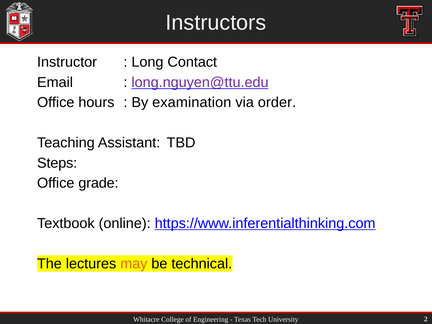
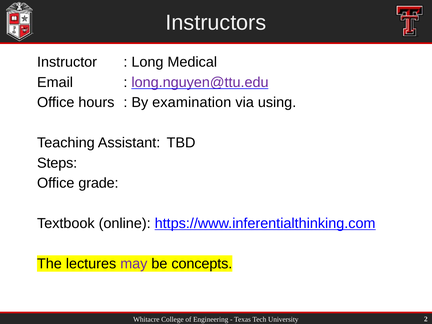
Contact: Contact -> Medical (192, 62)
order: order -> using (277, 103)
may colour: orange -> purple (134, 264)
technical: technical -> concepts (202, 264)
